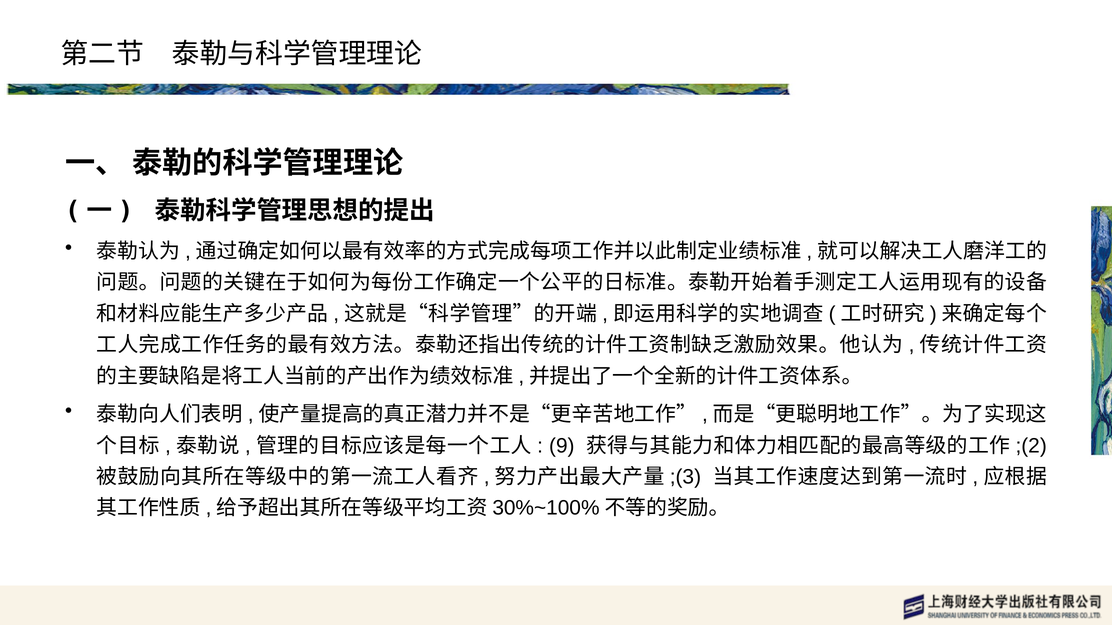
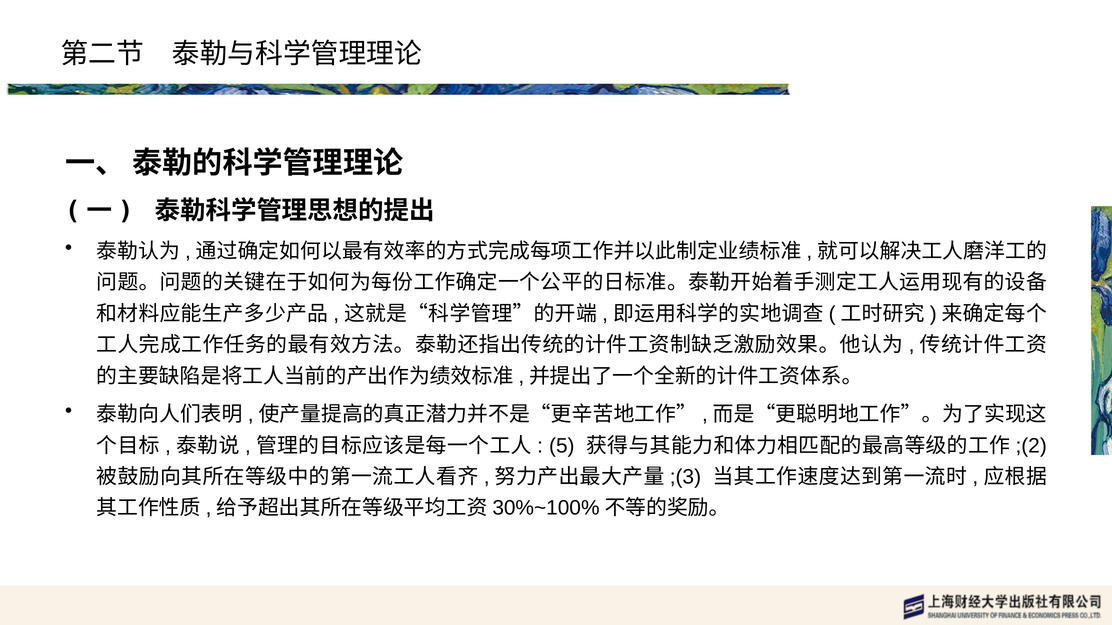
9: 9 -> 5 (562, 446)
